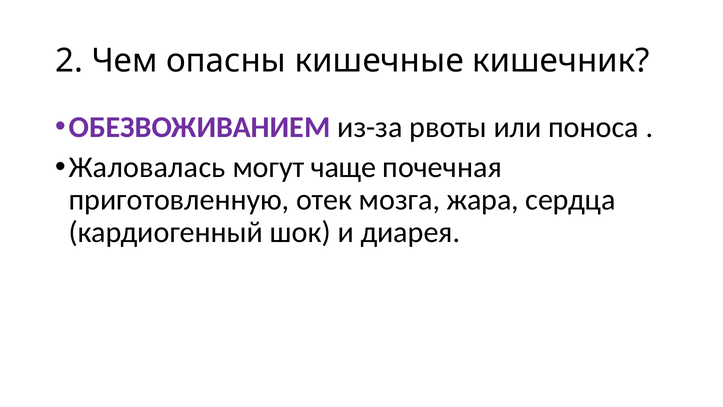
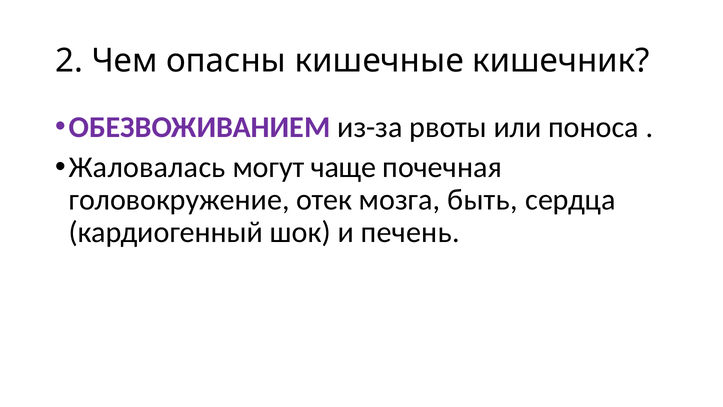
приготовленную: приготовленную -> головокружение (179, 200)
жара: жара -> быть (482, 200)
диарея: диарея -> печень (410, 232)
